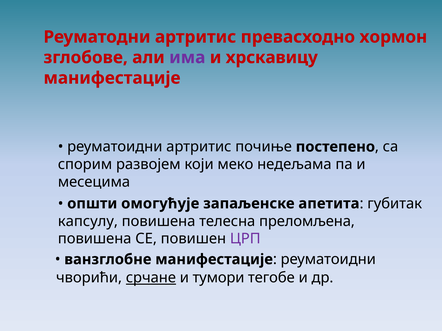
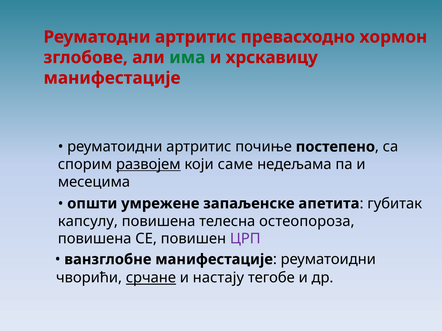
има colour: purple -> green (187, 58)
развојем underline: none -> present (148, 165)
меко: меко -> саме (235, 165)
омогућује: омогућује -> умрежене (160, 204)
преломљена: преломљена -> остеопороза (307, 221)
тумори: тумори -> настају (218, 278)
